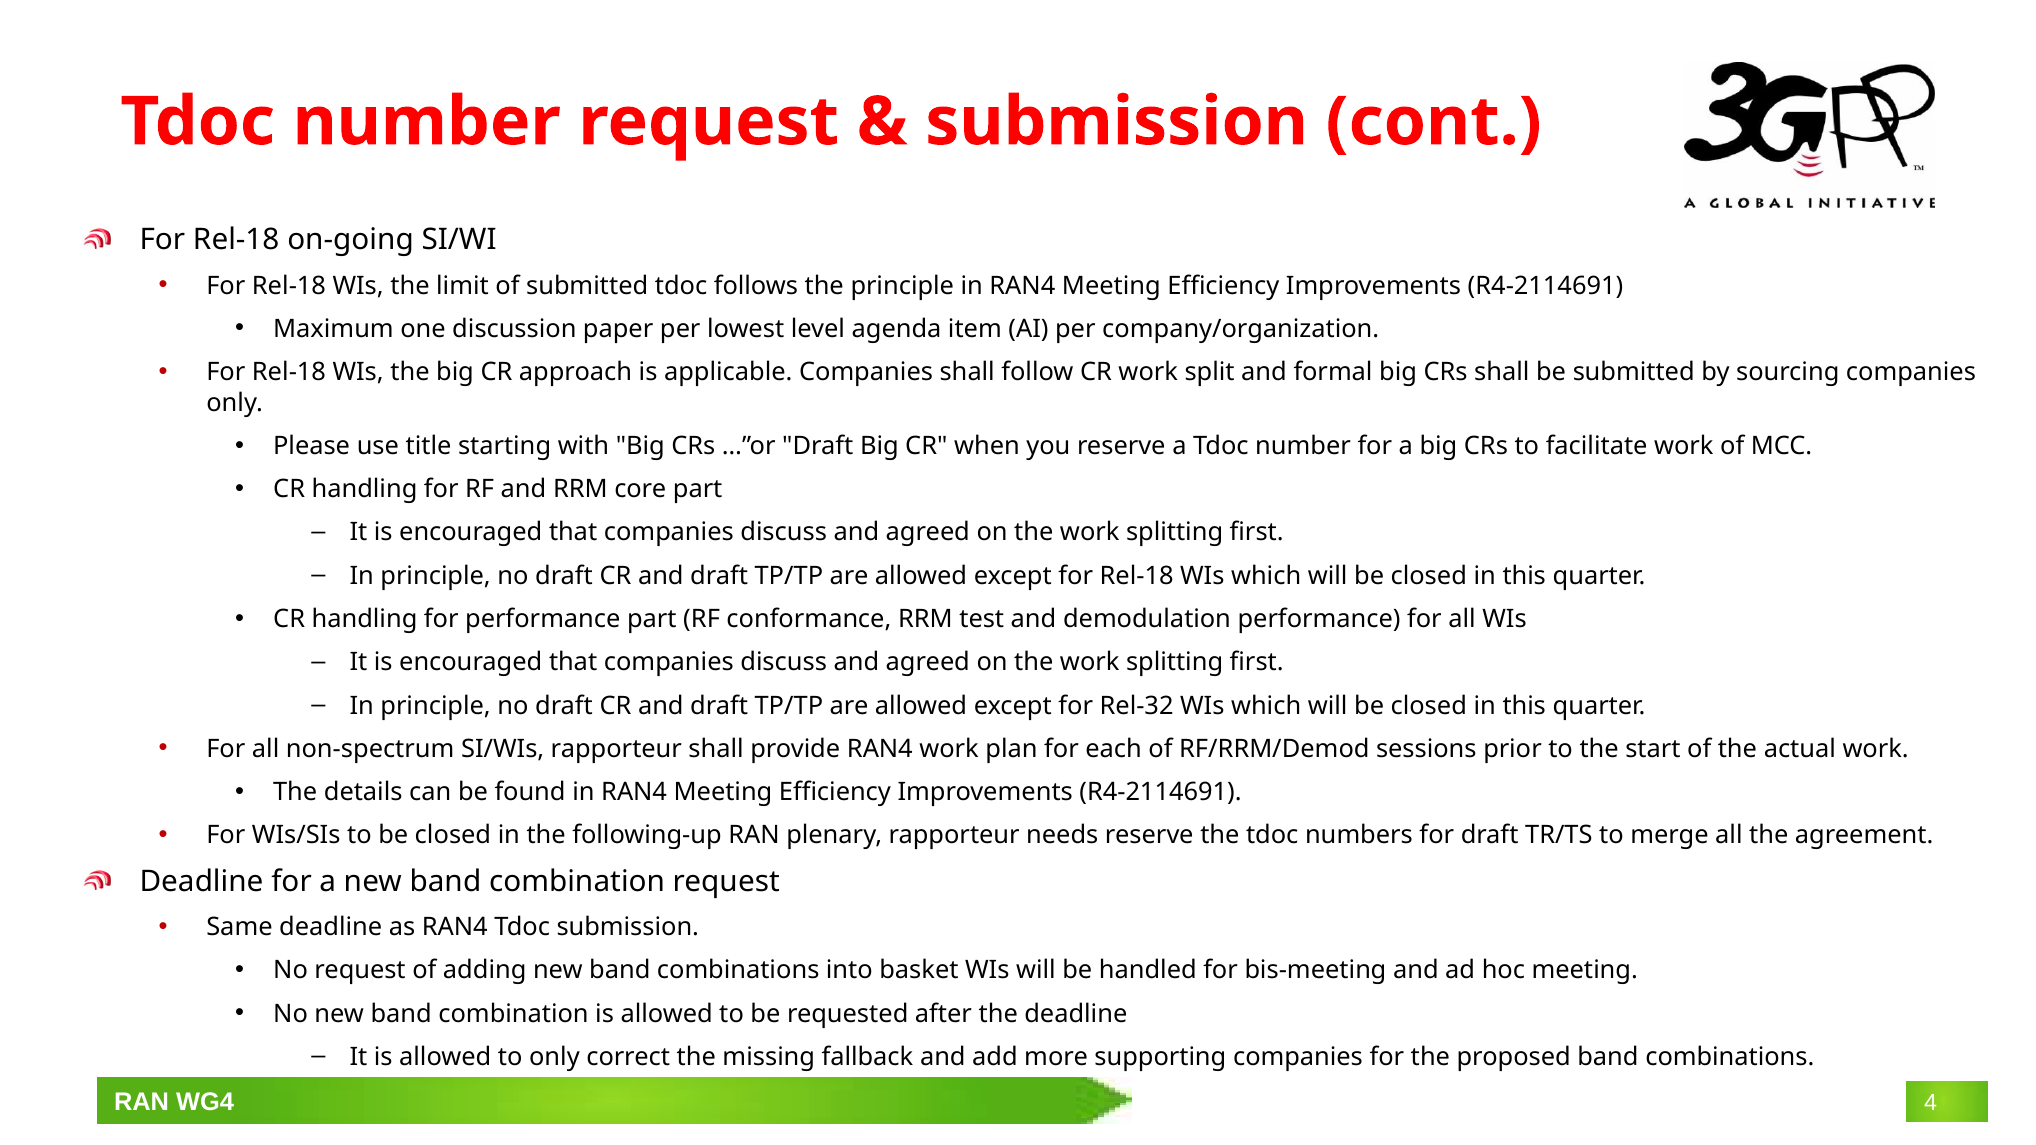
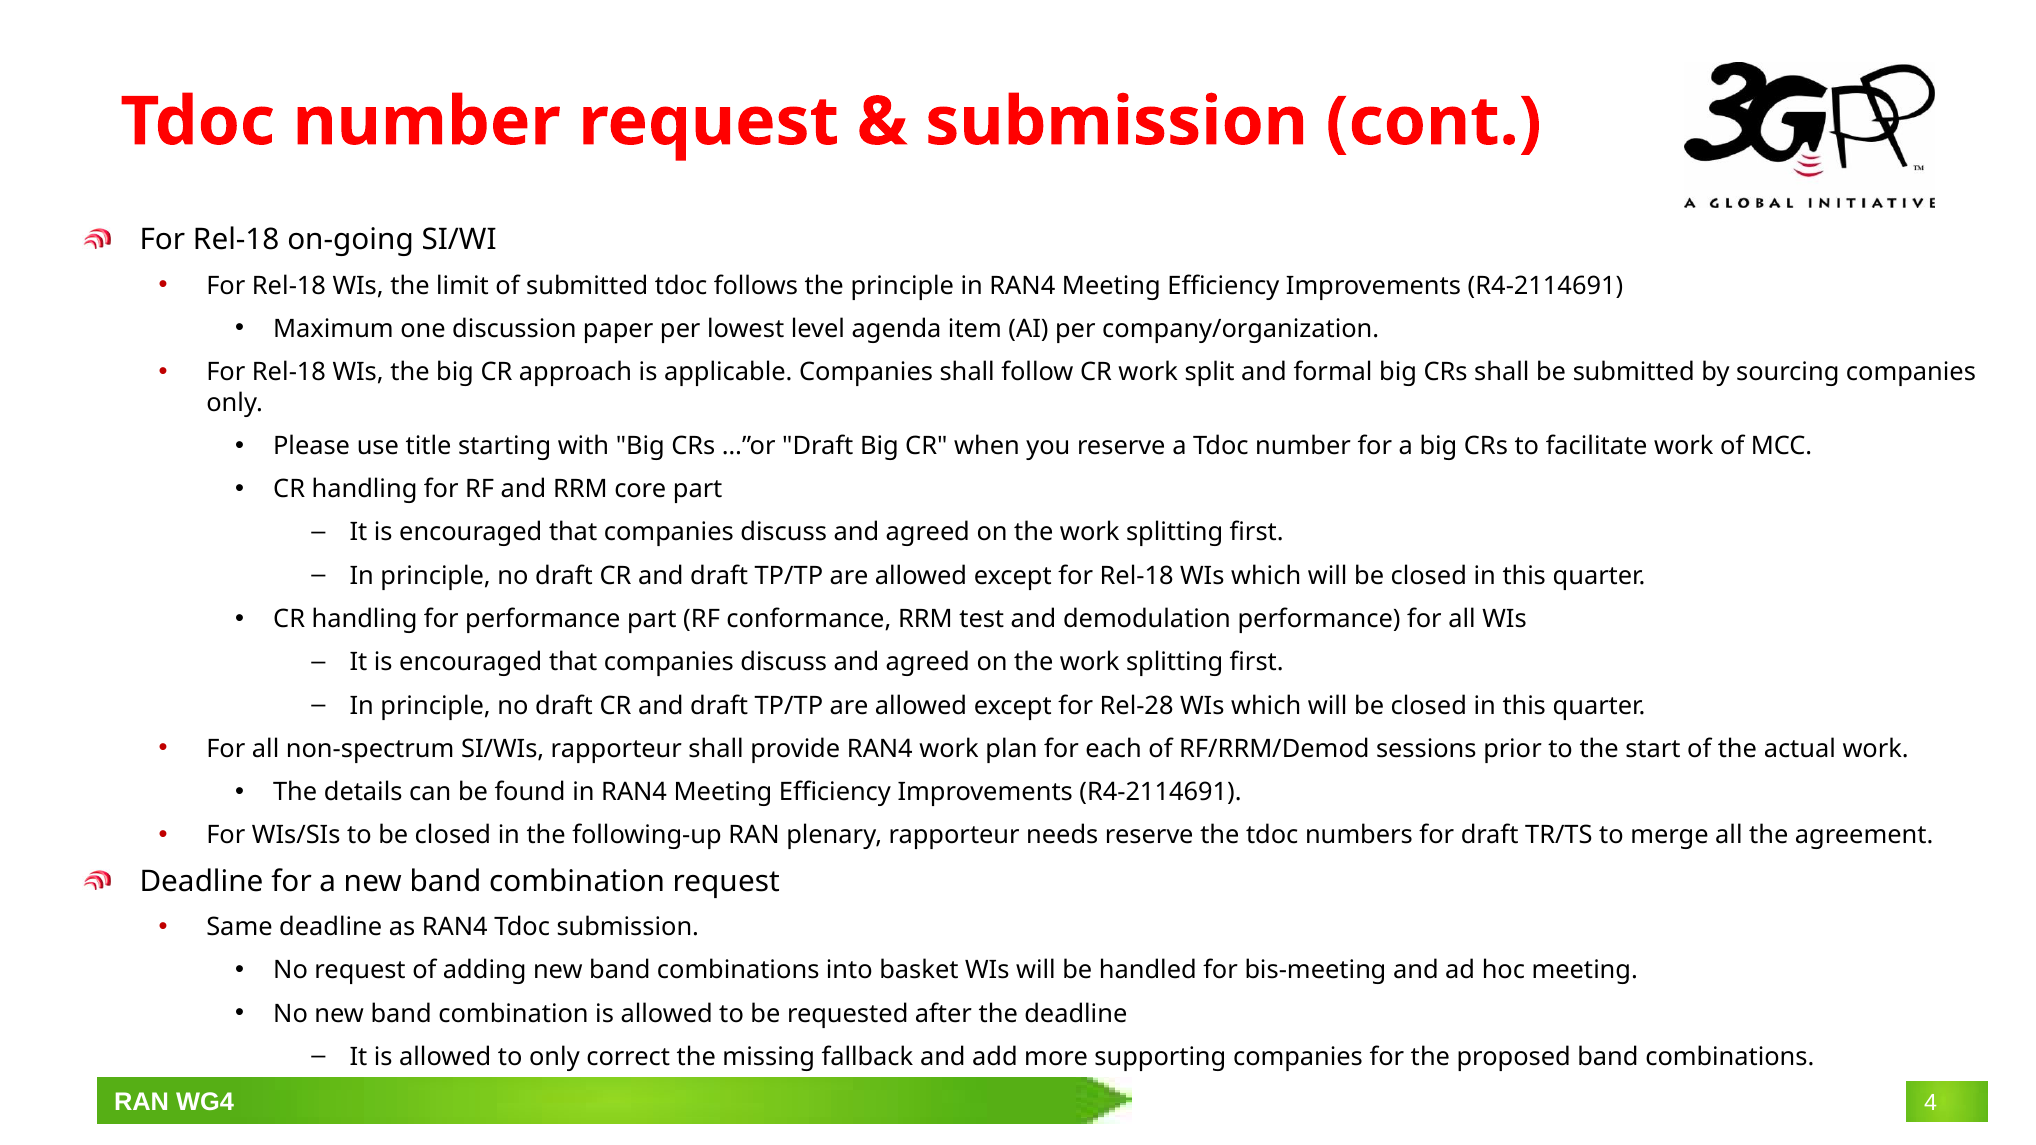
Rel-32: Rel-32 -> Rel-28 (1137, 706)
